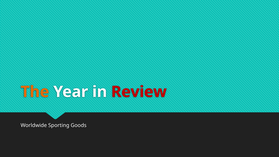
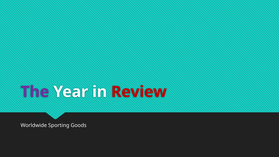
The colour: orange -> purple (35, 92)
